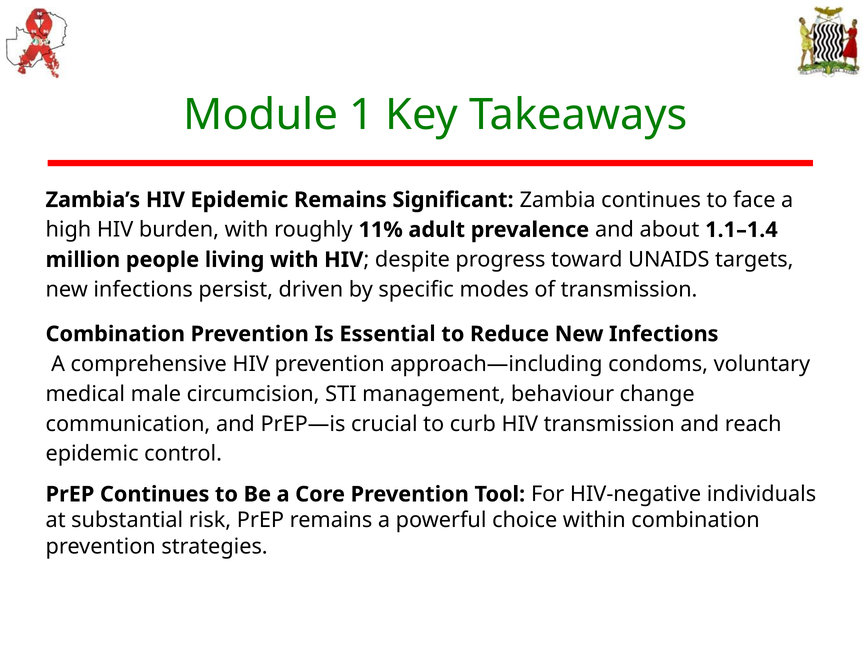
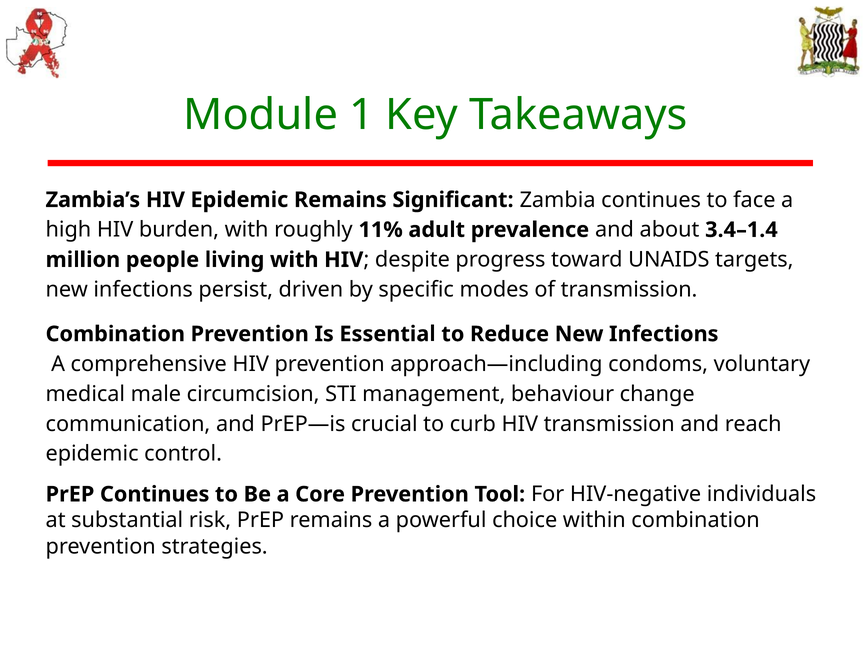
1.1–1.4: 1.1–1.4 -> 3.4–1.4 (741, 230)
